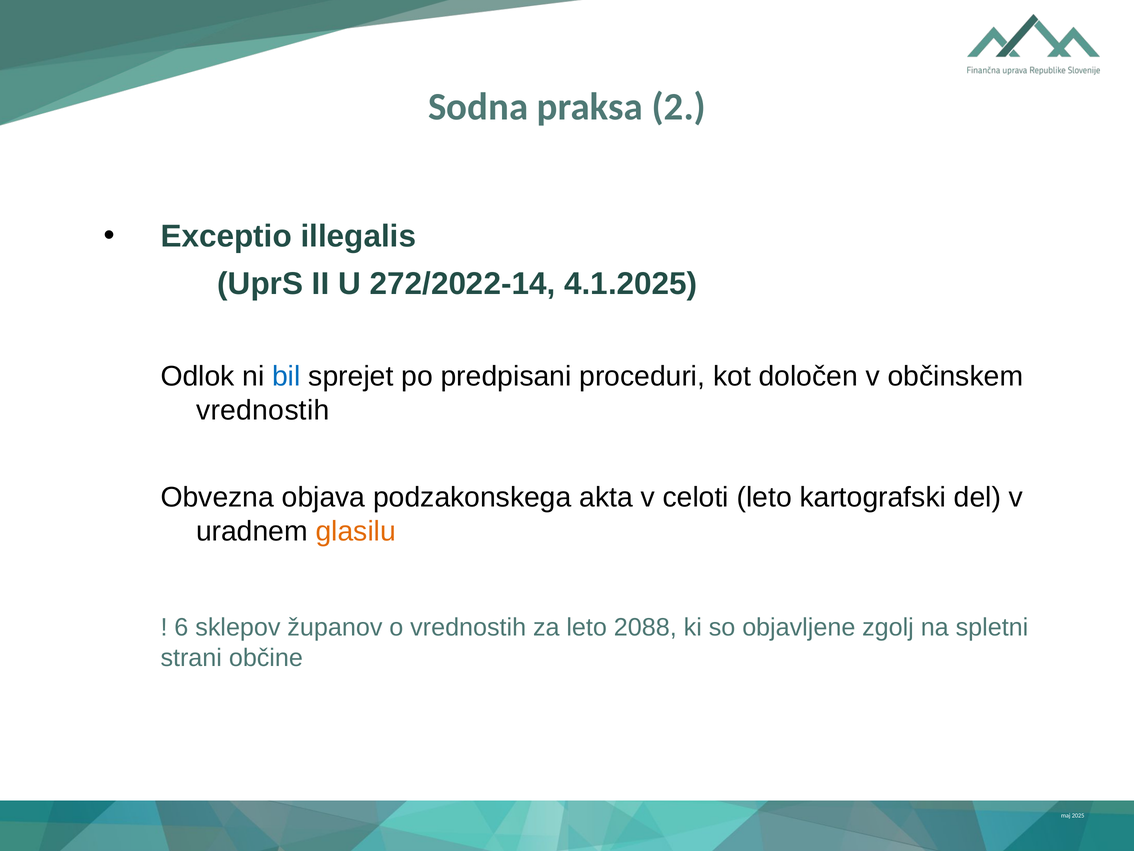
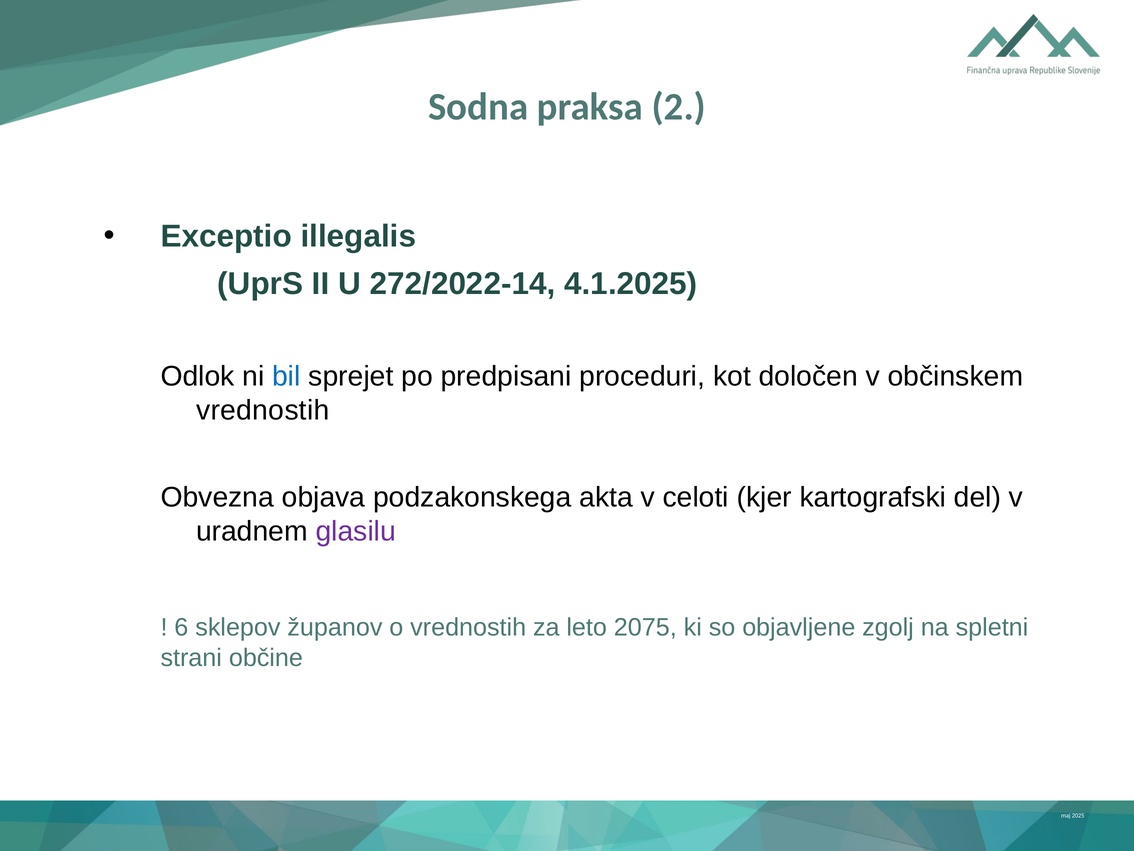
celoti leto: leto -> kjer (764, 497)
glasilu colour: orange -> purple (356, 531)
2088: 2088 -> 2075 (645, 627)
